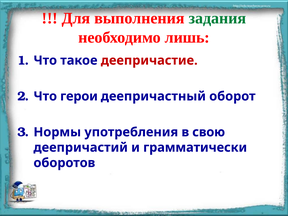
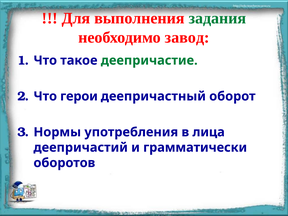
лишь: лишь -> завод (187, 37)
деепричастие colour: red -> green (149, 60)
свою: свою -> лица (209, 132)
